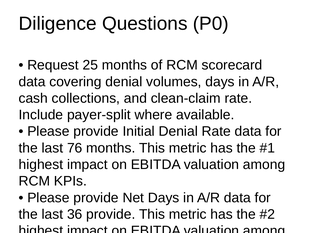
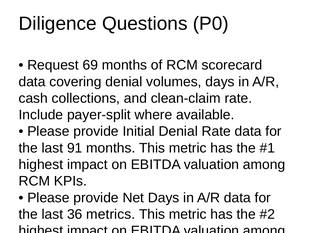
25: 25 -> 69 (90, 65)
76: 76 -> 91 (75, 148)
36 provide: provide -> metrics (111, 215)
